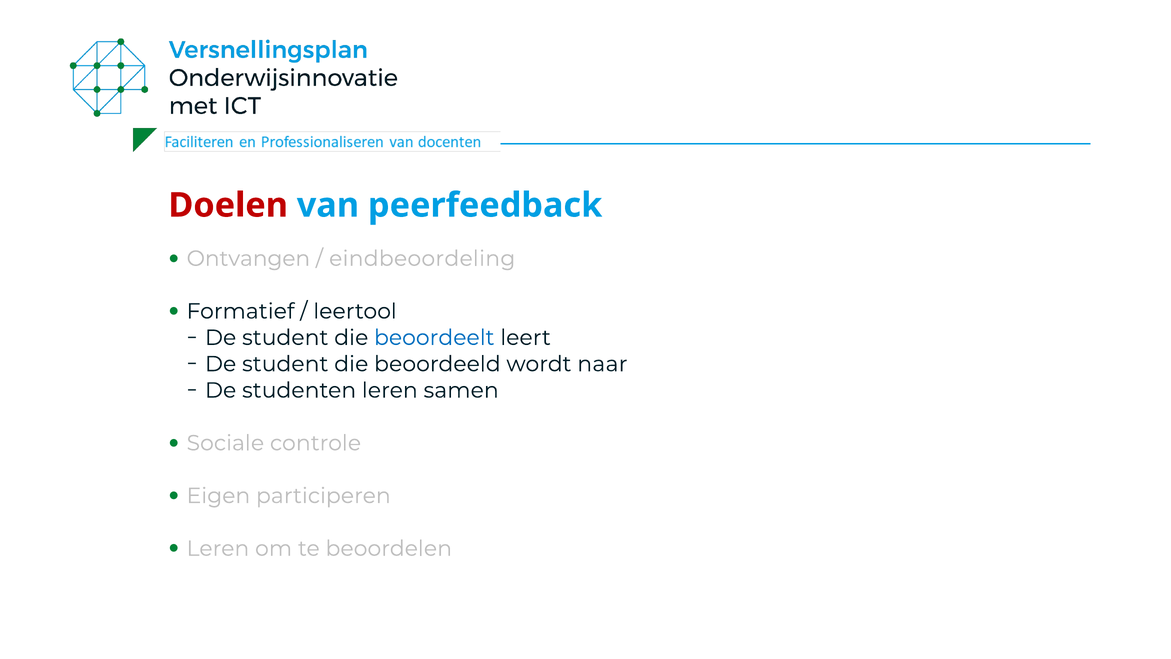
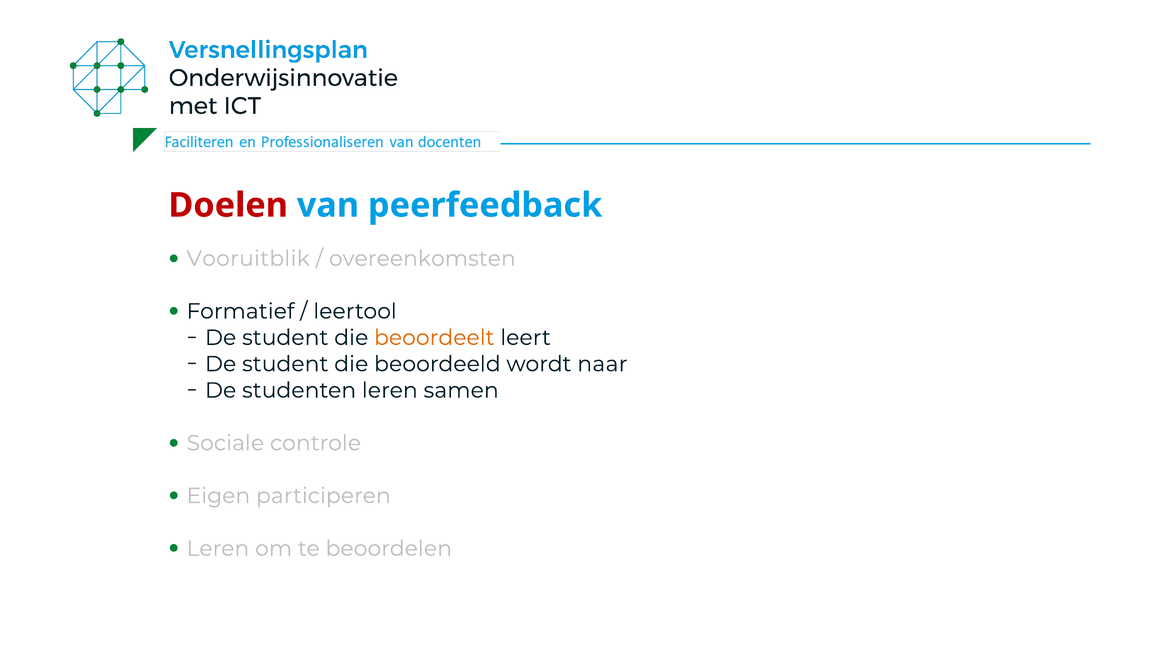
Ontvangen: Ontvangen -> Vooruitblik (248, 258)
eindbeoordeling: eindbeoordeling -> overeenkomsten (422, 258)
beoordeelt colour: blue -> orange (434, 337)
